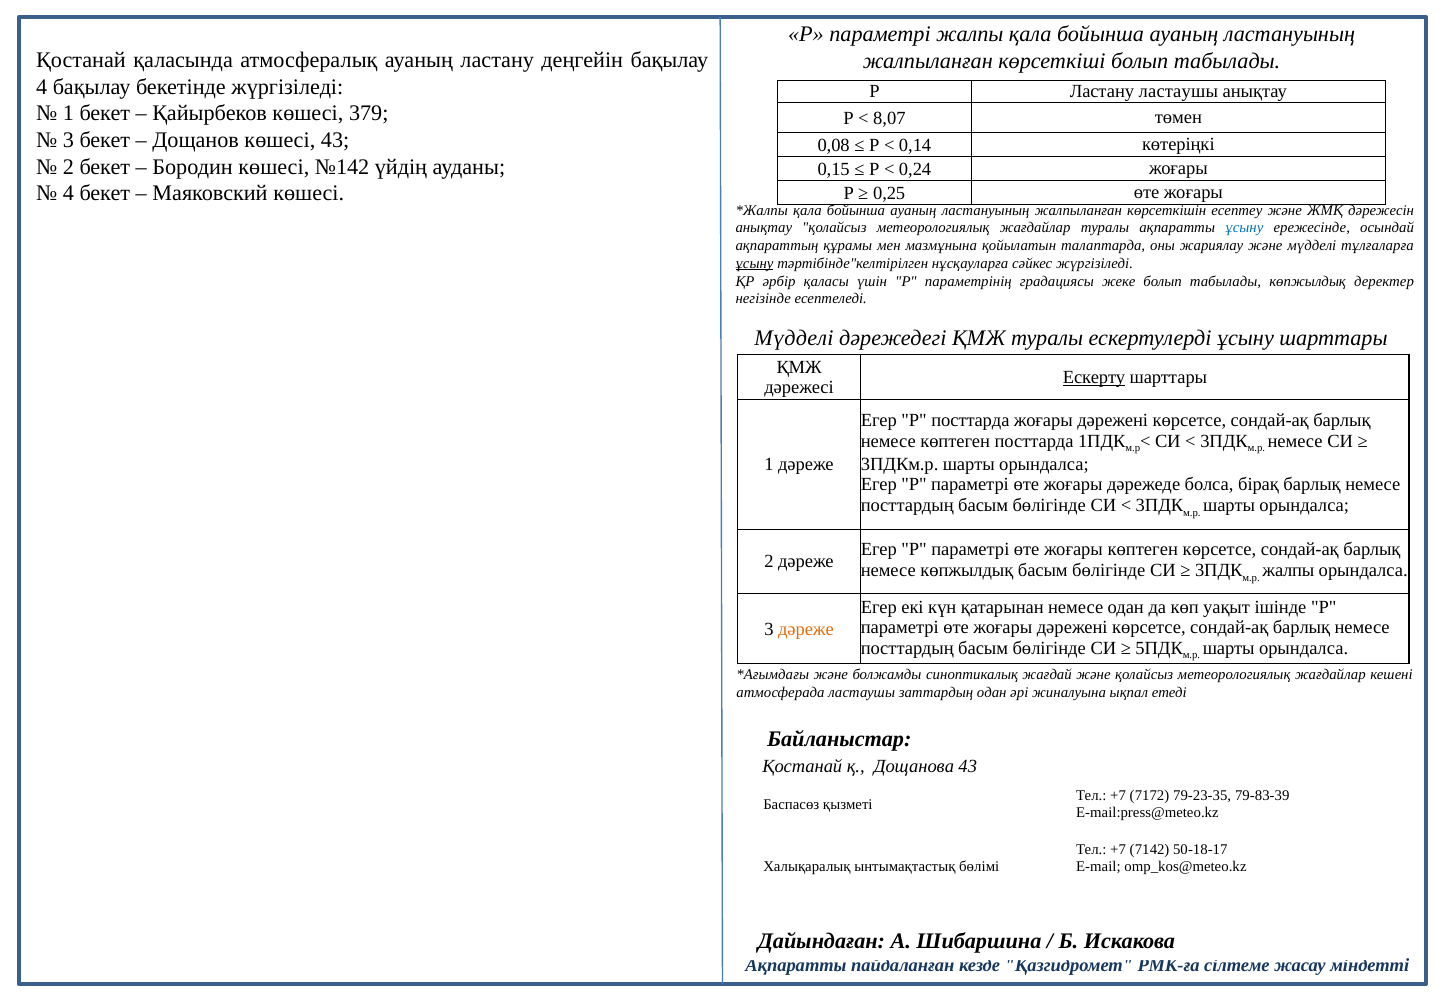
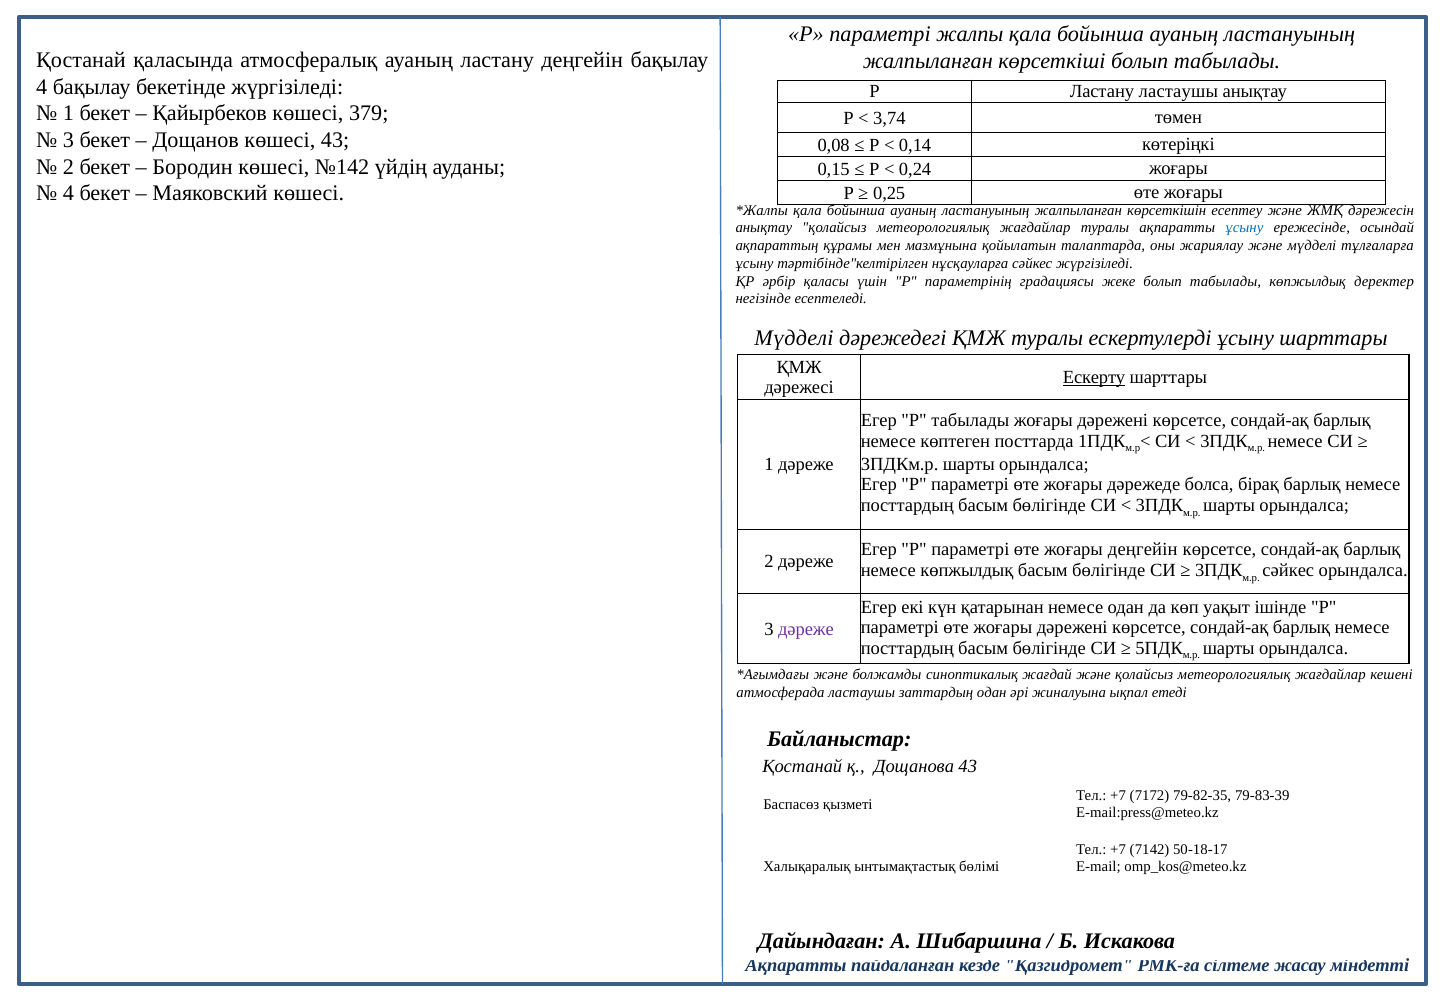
8,07: 8,07 -> 3,74 (889, 118)
ұсыну underline: present -> none (754, 263)
Р посттарда: посттарда -> табылады (970, 420)
жоғары көптеген: көптеген -> деңгейін (1143, 550)
жалпы: жалпы -> сәйкес (1288, 570)
дәреже colour: orange -> purple (806, 629)
79-23-35: 79-23-35 -> 79-82-35 (1202, 796)
